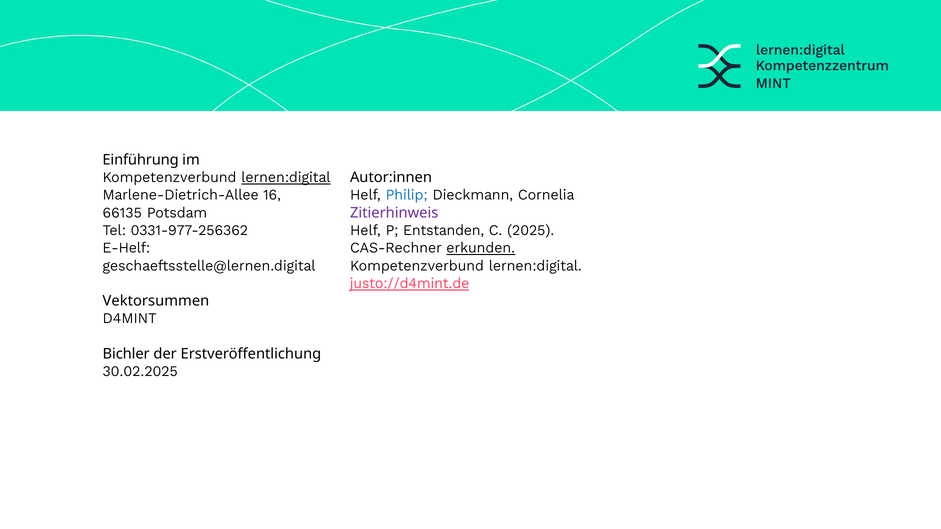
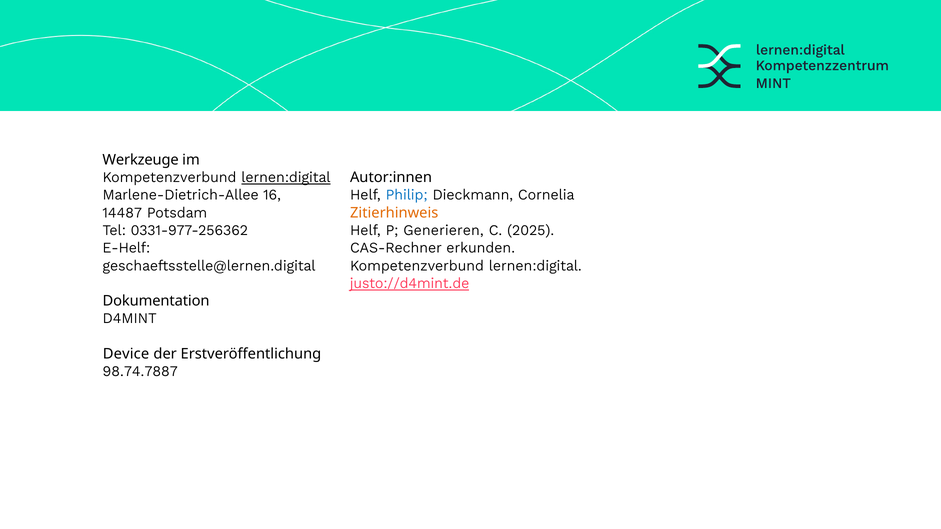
Einführung: Einführung -> Werkzeuge (141, 160)
Zitierhinweis colour: purple -> orange (394, 213)
66135: 66135 -> 14487 (122, 213)
Entstanden: Entstanden -> Generieren (444, 231)
erkunden underline: present -> none (481, 248)
Vektorsummen: Vektorsummen -> Dokumentation (156, 301)
Bichler: Bichler -> Device (126, 354)
30.02.2025: 30.02.2025 -> 98.74.7887 (140, 372)
